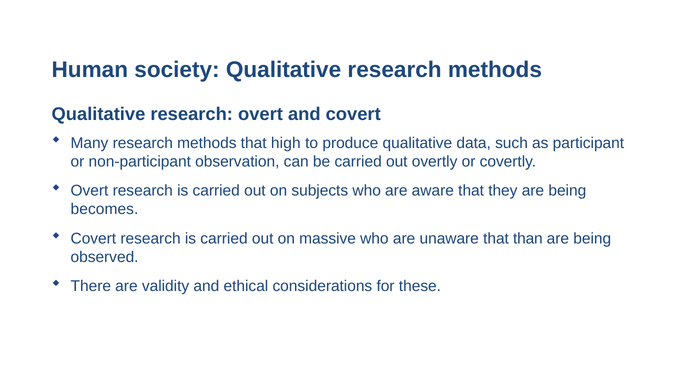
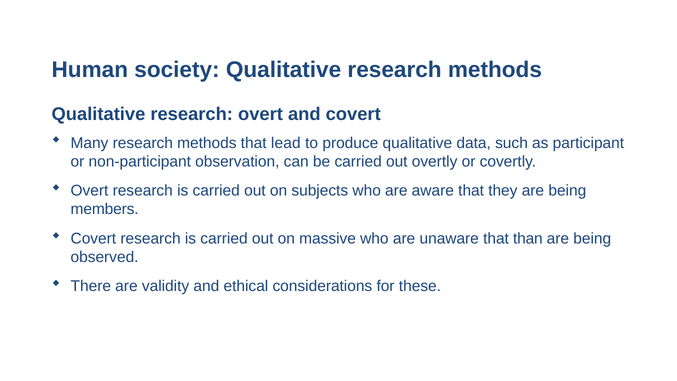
high: high -> lead (286, 143)
becomes: becomes -> members (105, 209)
